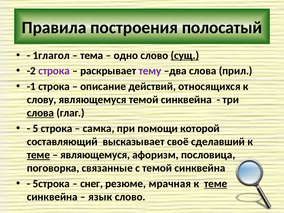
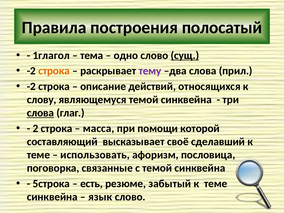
строка colour: purple -> orange (54, 71)
-1: -1 -> -2 (31, 86)
5: 5 -> 2 (35, 128)
самка: самка -> масса (99, 128)
теме underline: present -> none (38, 155)
являющемуся: являющемуся -> использовать (95, 155)
снег: снег -> есть (92, 184)
мрачная: мрачная -> забытый (170, 184)
теме underline: present -> none (216, 184)
